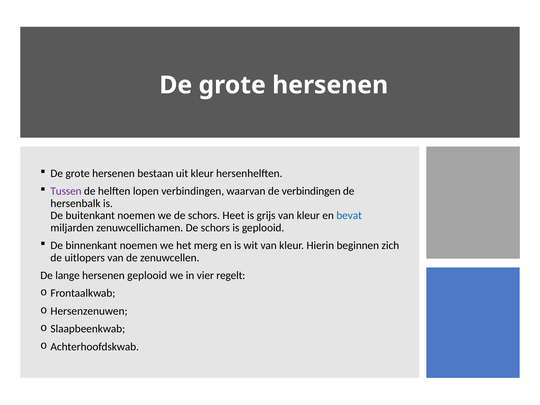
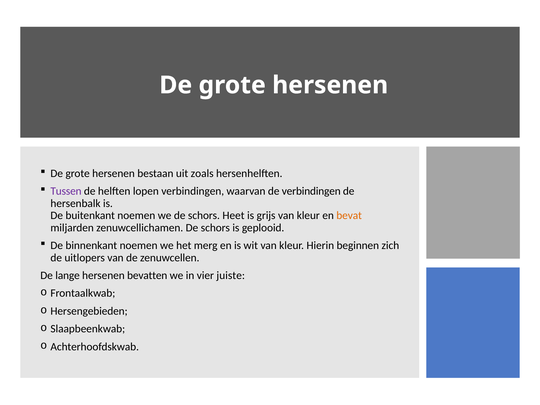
uit kleur: kleur -> zoals (202, 173)
bevat colour: blue -> orange (349, 216)
hersenen geplooid: geplooid -> bevatten (147, 275)
regelt: regelt -> juiste (231, 275)
Hersenzenuwen: Hersenzenuwen -> Hersengebieden (89, 311)
